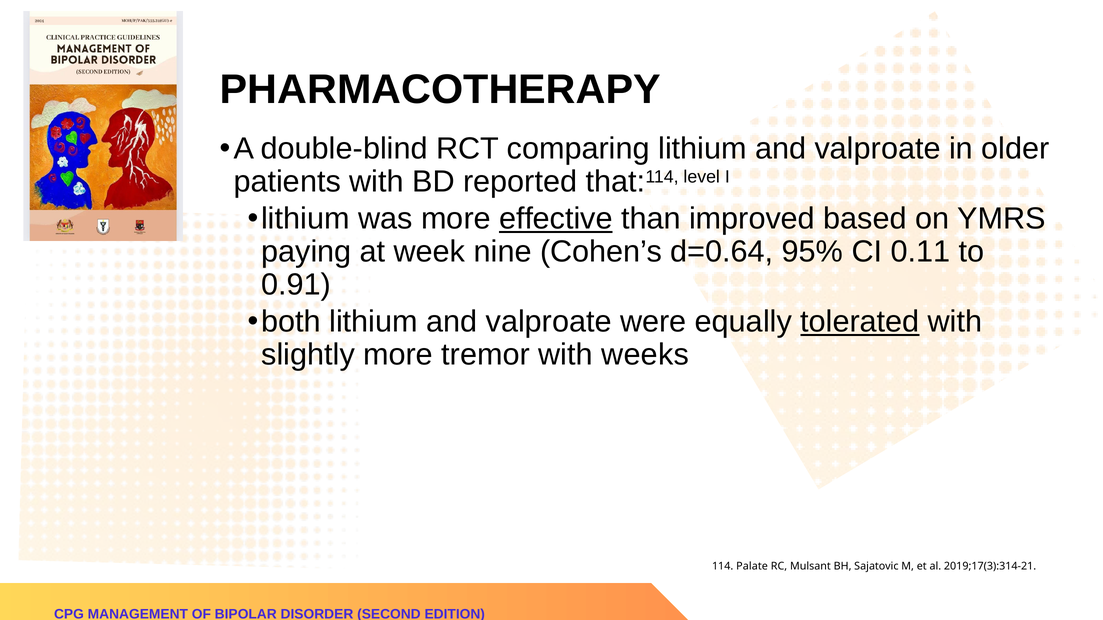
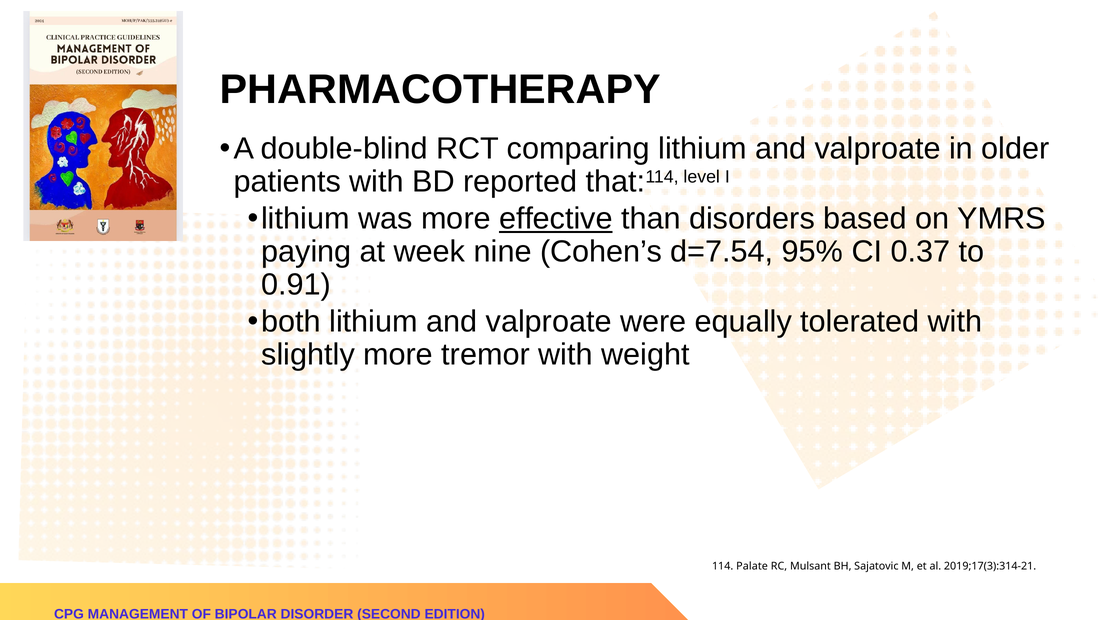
improved: improved -> disorders (752, 219)
d=0.64: d=0.64 -> d=7.54 (722, 252)
0.11: 0.11 -> 0.37 (920, 252)
tolerated underline: present -> none (860, 322)
weeks: weeks -> weight (645, 355)
